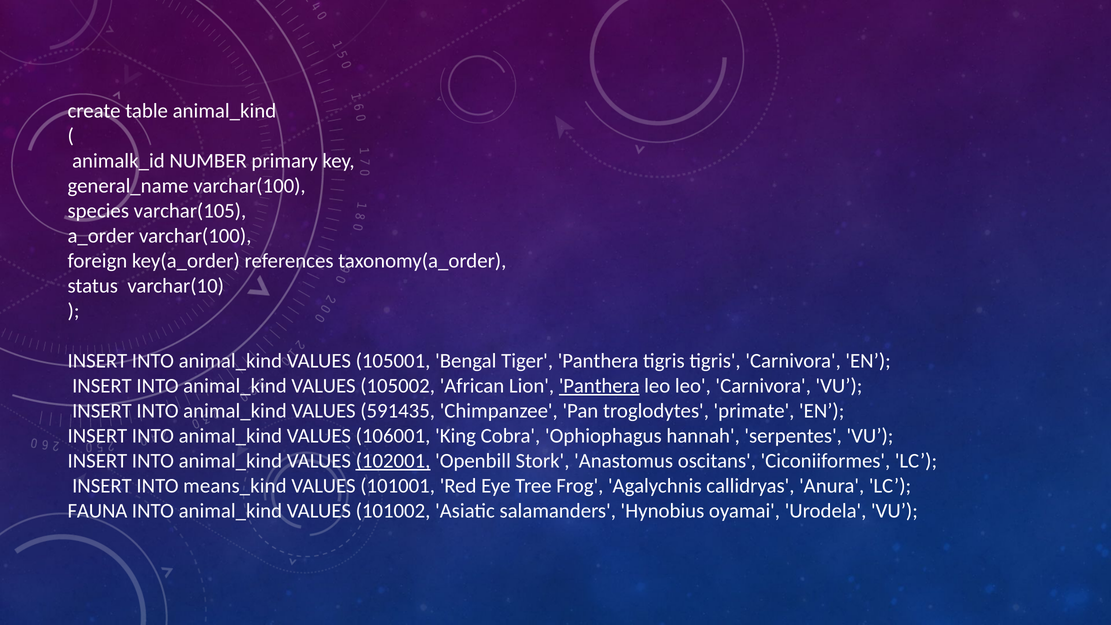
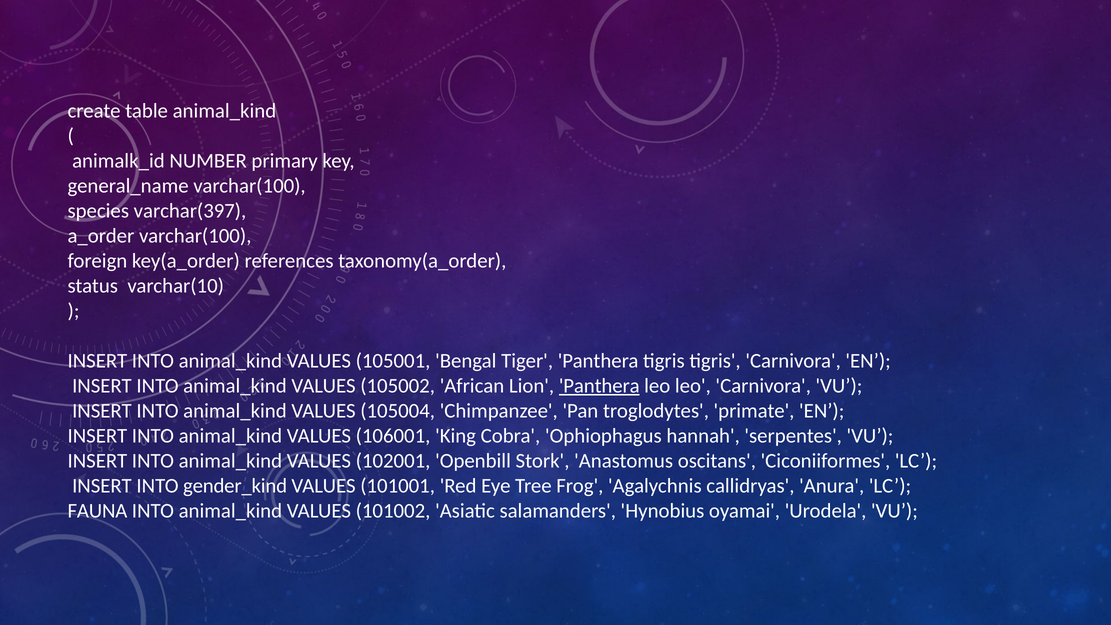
varchar(105: varchar(105 -> varchar(397 (190, 211)
591435: 591435 -> 105004 (398, 411)
102001 underline: present -> none (393, 461)
means_kind: means_kind -> gender_kind (235, 486)
